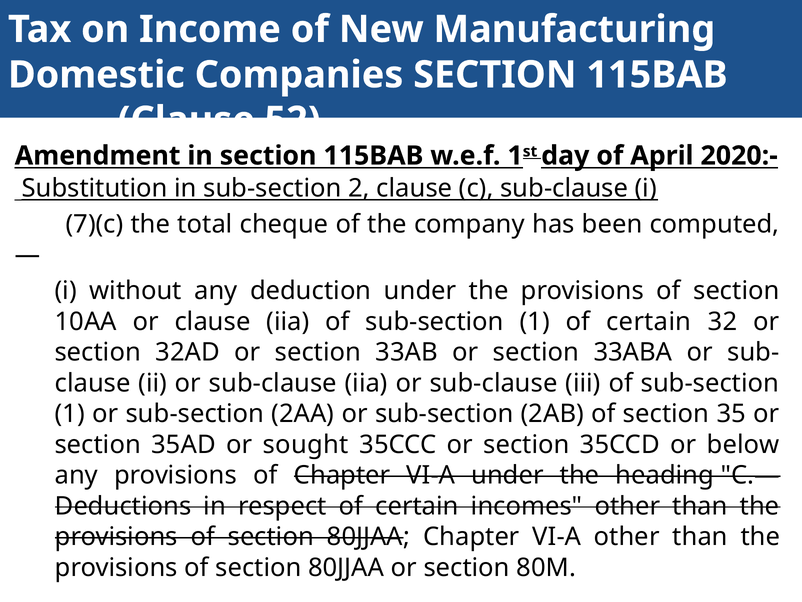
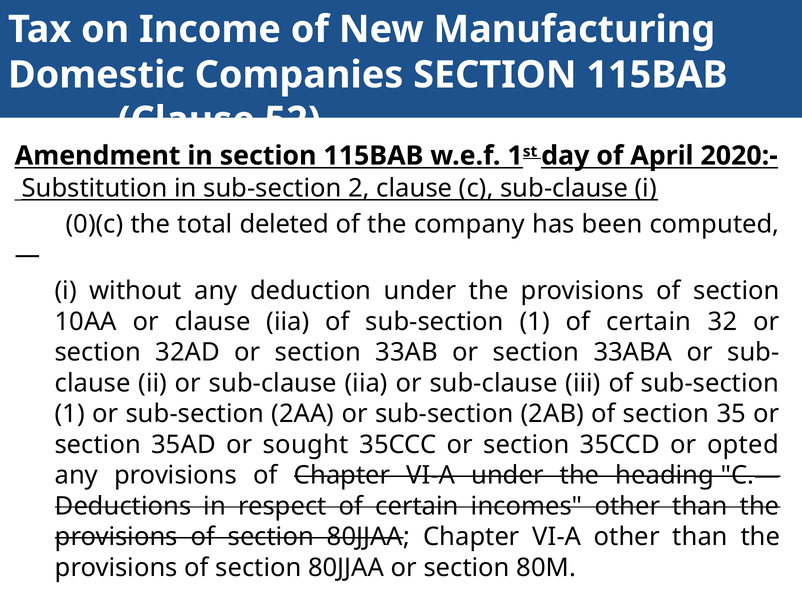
7)(c: 7)(c -> 0)(c (95, 224)
cheque: cheque -> deleted (284, 224)
below: below -> opted (743, 444)
